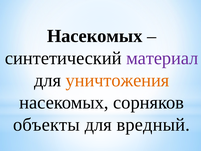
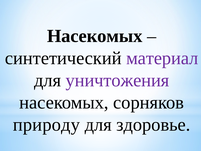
уничтожения colour: orange -> purple (117, 80)
объекты: объекты -> природу (46, 124)
вредный: вредный -> здоровье (153, 124)
